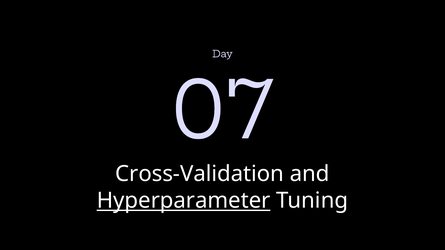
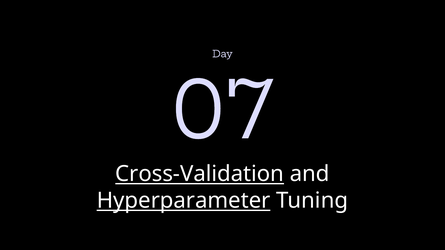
Cross-Validation underline: none -> present (200, 174)
